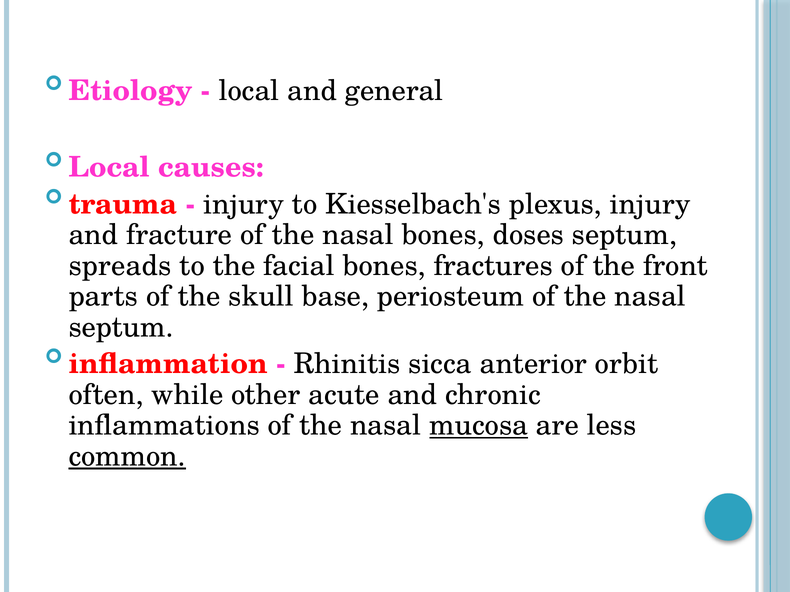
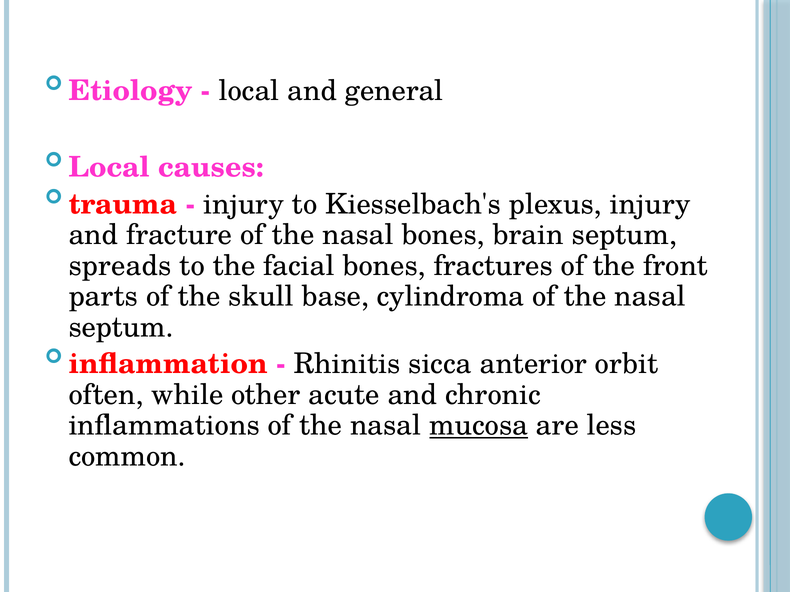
doses: doses -> brain (528, 235)
periosteum: periosteum -> cylindroma (451, 297)
common underline: present -> none (127, 457)
